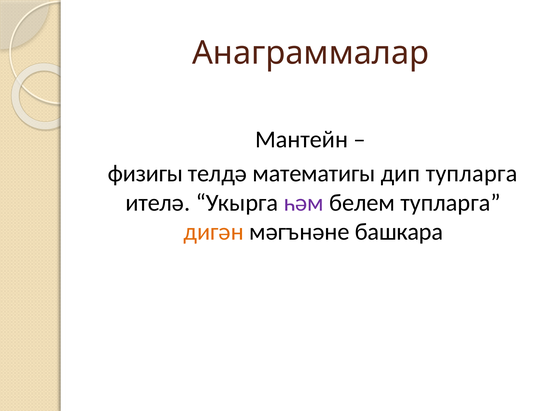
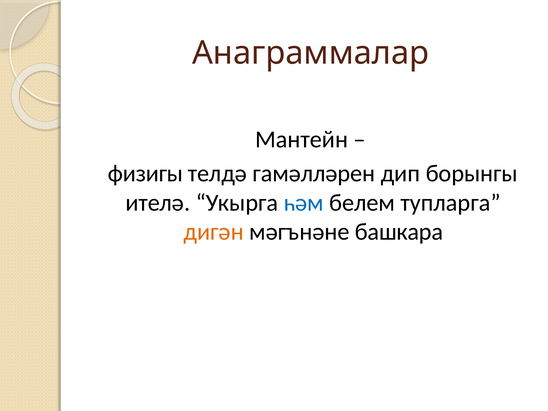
математигы: математигы -> гамәлләрен (314, 173)
дип тупларга: тупларга -> борынгы (472, 173)
һәм colour: purple -> blue (304, 203)
